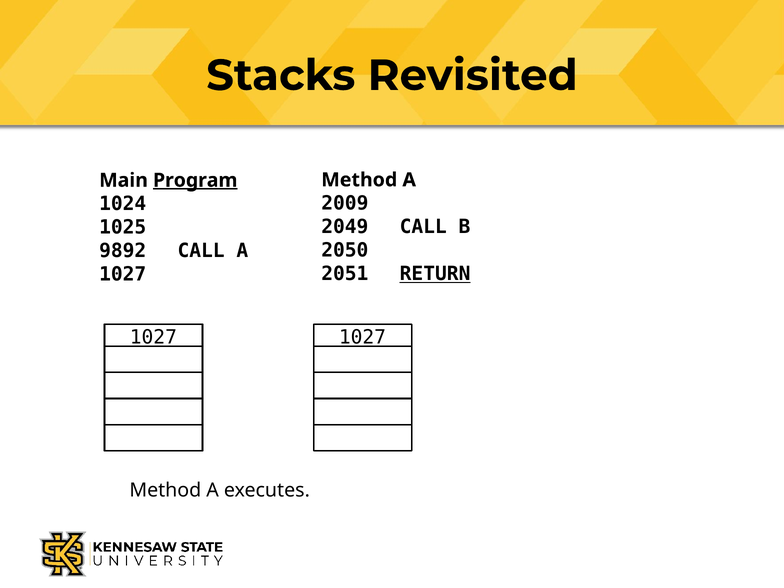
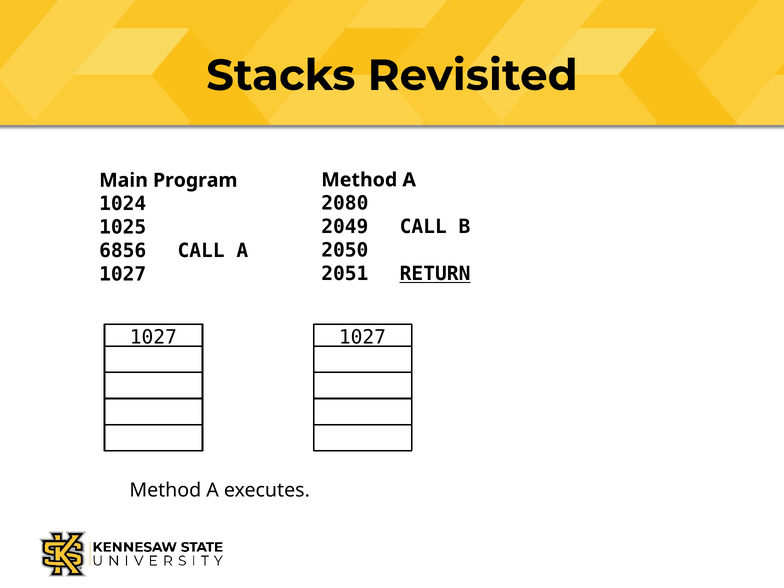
Program underline: present -> none (195, 180)
2009: 2009 -> 2080 (345, 203)
9892: 9892 -> 6856 (123, 251)
